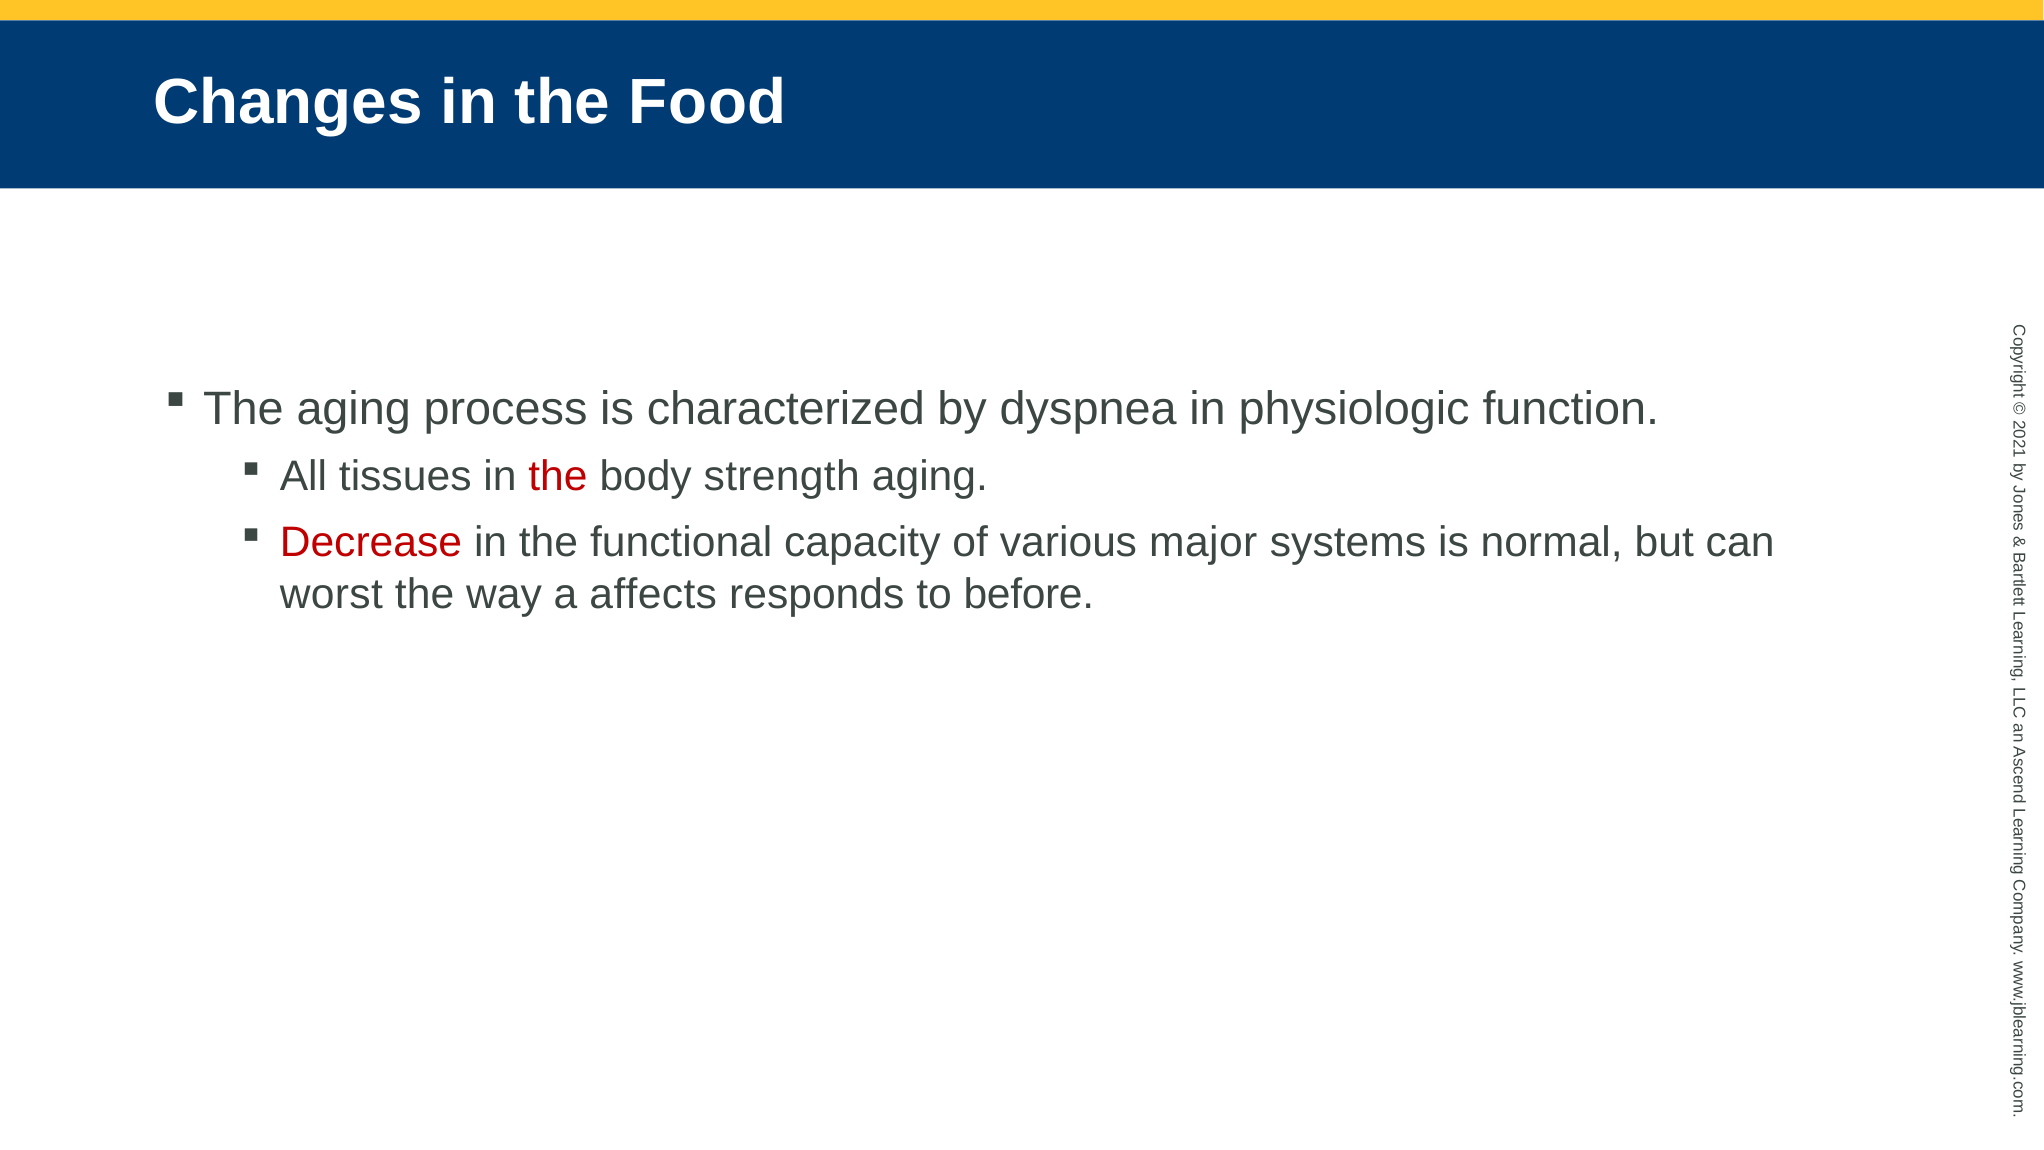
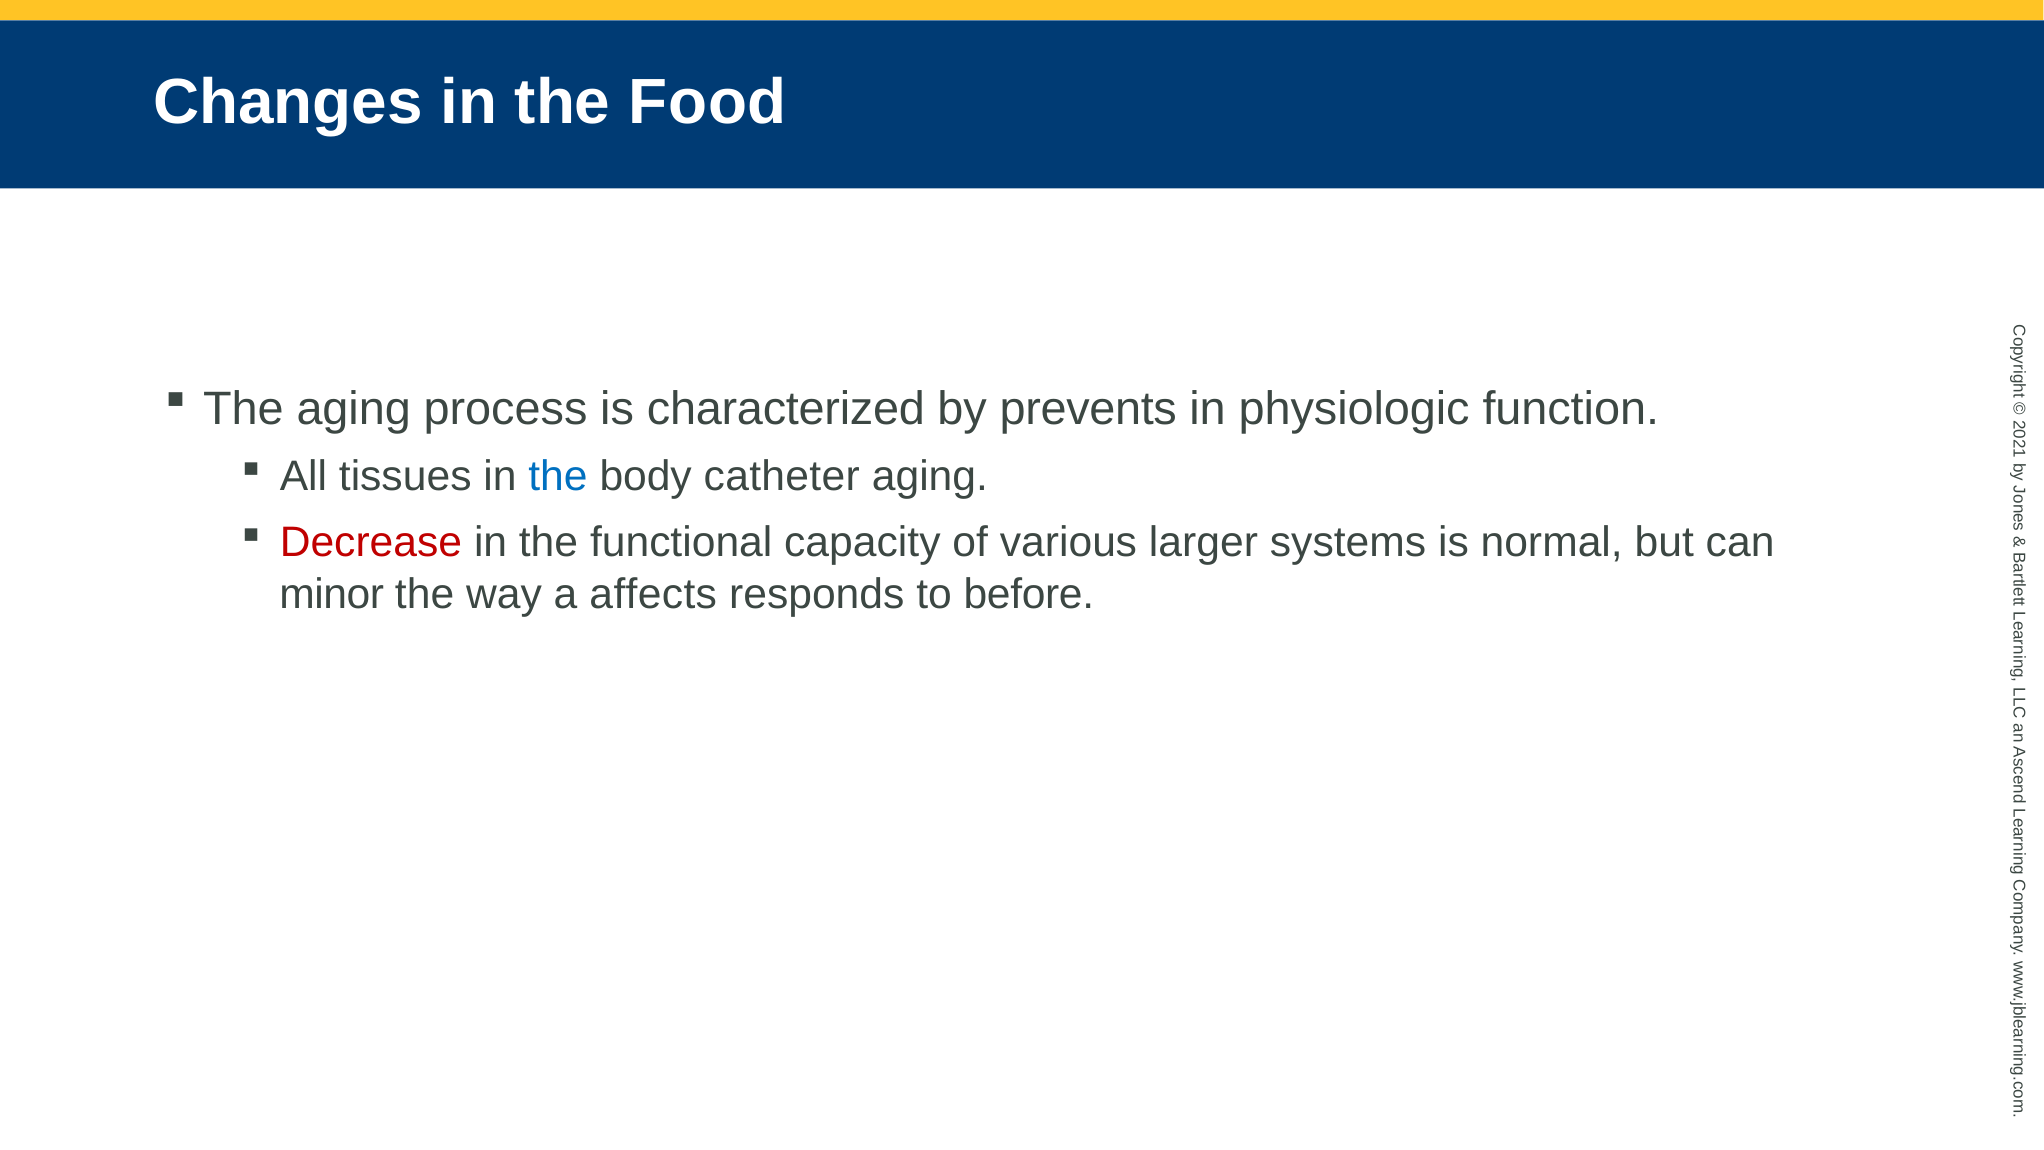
dyspnea: dyspnea -> prevents (1088, 408)
the colour: red -> blue (558, 477)
strength: strength -> catheter (782, 477)
major: major -> larger (1204, 543)
worst: worst -> minor (332, 594)
